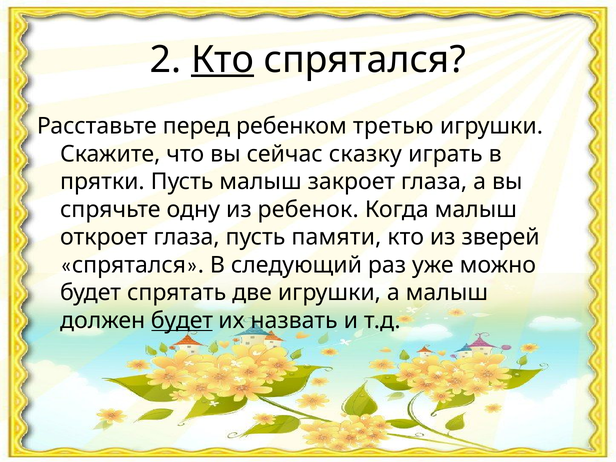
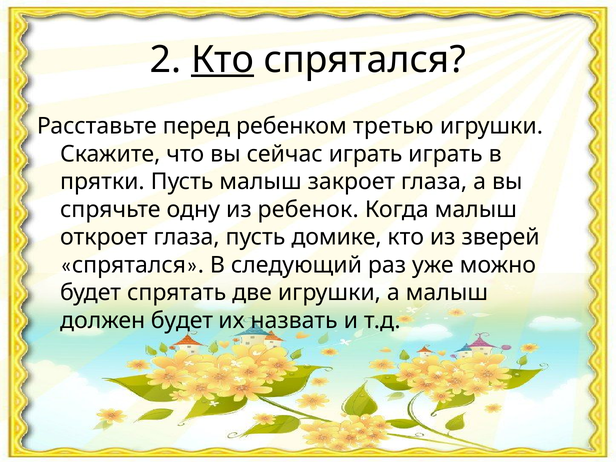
сейчас сказку: сказку -> играть (366, 154)
памяти: памяти -> домике (337, 237)
будет underline: present -> none (182, 321)
